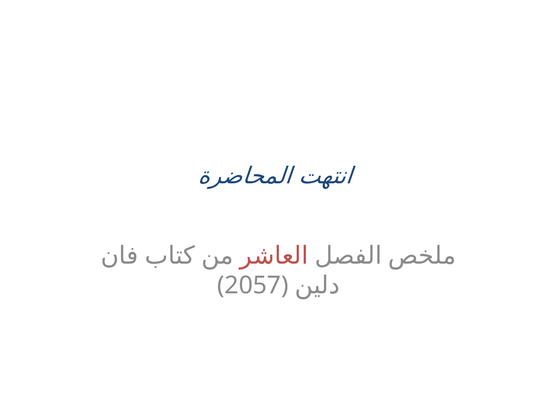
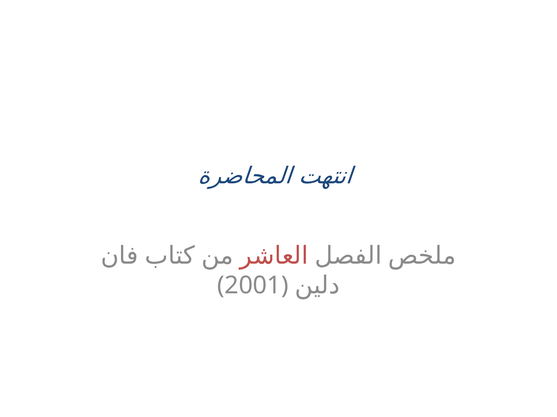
2057: 2057 -> 2001 (253, 286)
